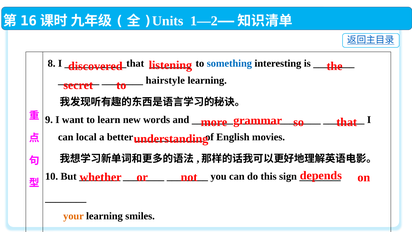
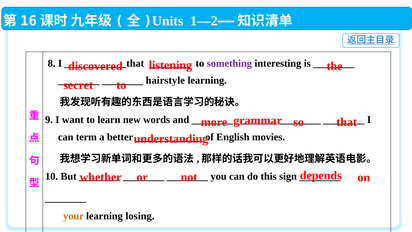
something colour: blue -> purple (229, 63)
local: local -> term (86, 137)
smiles: smiles -> losing (140, 216)
